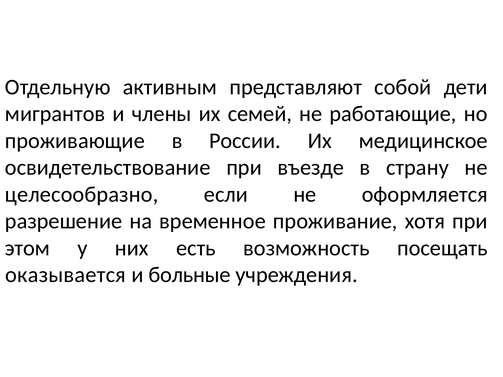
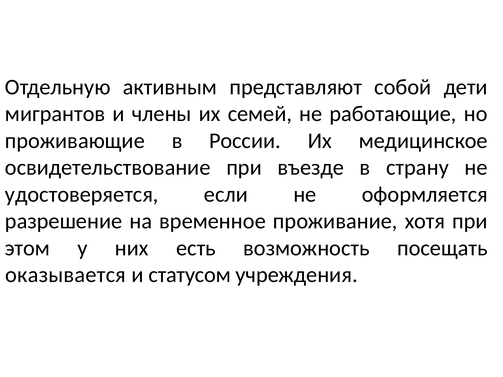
целесообразно: целесообразно -> удостоверяется (82, 195)
больные: больные -> статусом (190, 275)
